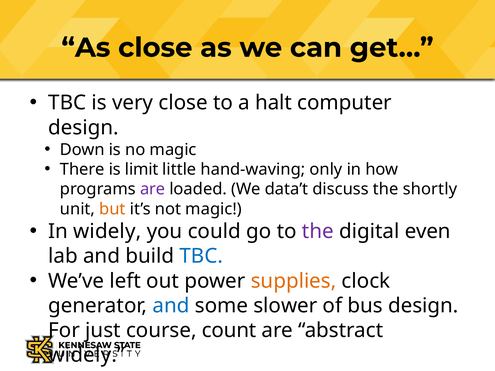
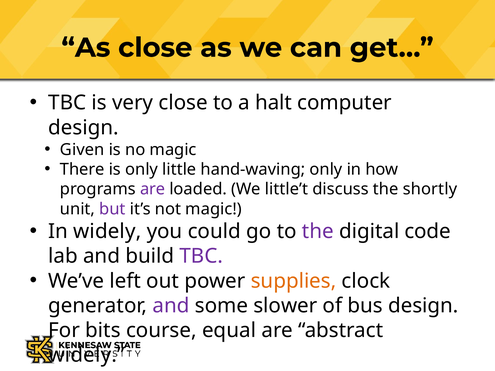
Down: Down -> Given (82, 150)
is limit: limit -> only (142, 169)
data’t: data’t -> little’t (286, 189)
but colour: orange -> purple (112, 209)
even: even -> code (428, 232)
TBC colour: blue -> purple (201, 256)
and colour: blue -> purple (171, 306)
just: just -> bits (103, 331)
count: count -> equal (229, 331)
